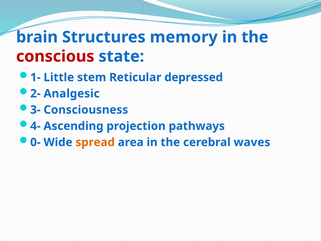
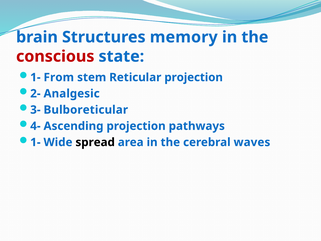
Little: Little -> From (59, 77)
Reticular depressed: depressed -> projection (194, 77)
Consciousness: Consciousness -> Bulboreticular (86, 110)
0-: 0- -> 1- (35, 142)
spread colour: orange -> black (95, 142)
